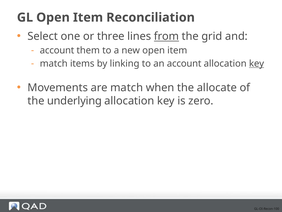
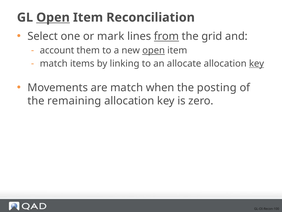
Open underline: none -> present (53, 17)
three: three -> mark (111, 36)
open underline: none -> present (154, 50)
an account: account -> allocate (184, 63)
allocate: allocate -> posting (217, 87)
underlying: underlying -> remaining (74, 101)
